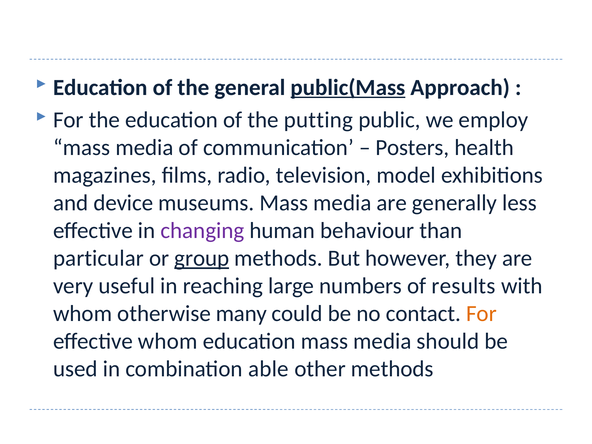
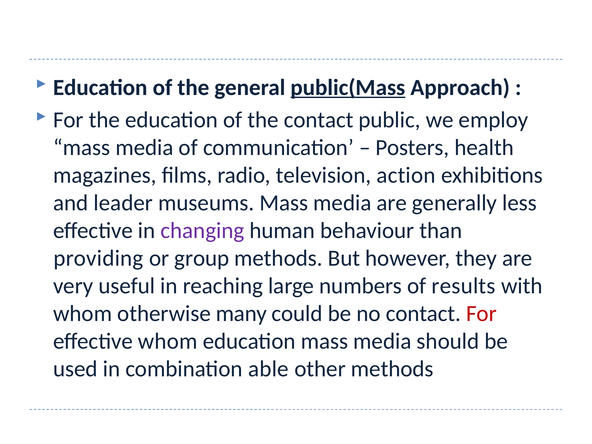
the putting: putting -> contact (319, 120)
model: model -> action (406, 175)
device: device -> leader (123, 203)
particular: particular -> providing (98, 258)
group underline: present -> none (202, 258)
For colour: orange -> red (481, 314)
